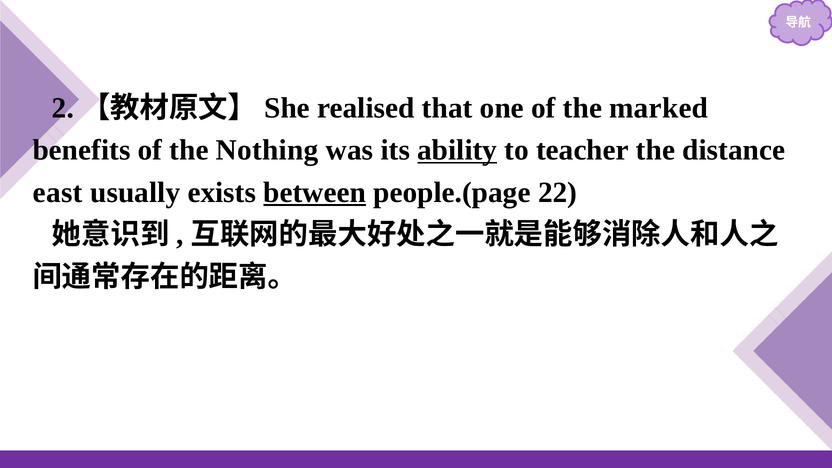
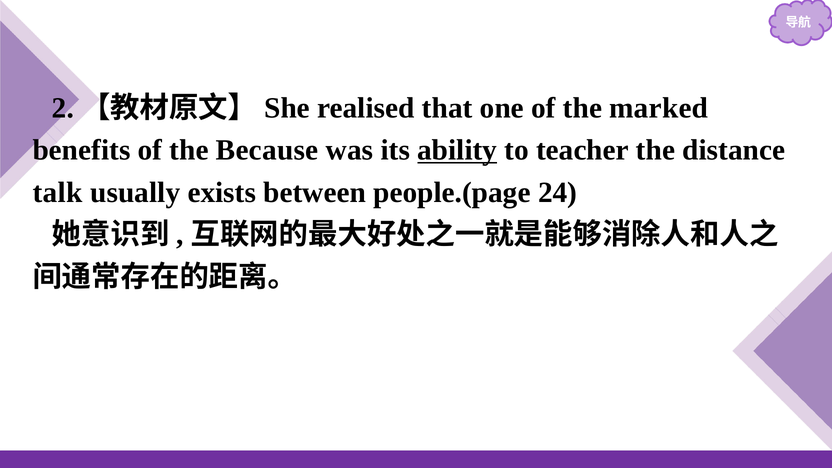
Nothing: Nothing -> Because (267, 150)
east: east -> talk (58, 192)
between underline: present -> none (315, 192)
22: 22 -> 24 (558, 192)
